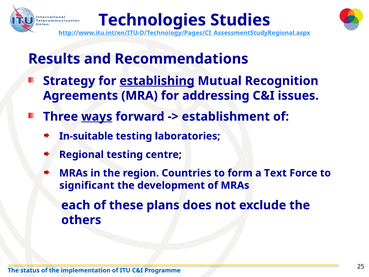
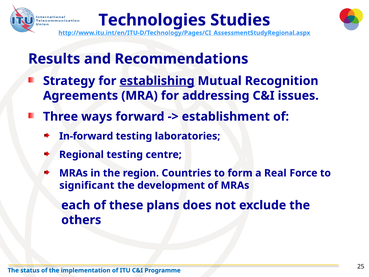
ways underline: present -> none (97, 116)
In-suitable: In-suitable -> In-forward (86, 136)
Text: Text -> Real (275, 173)
